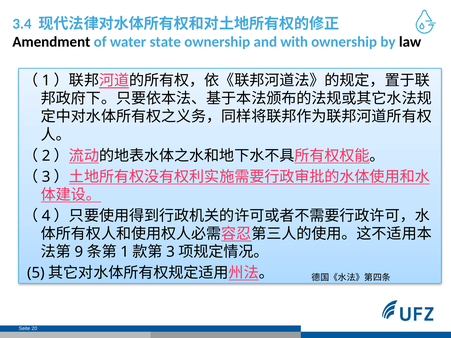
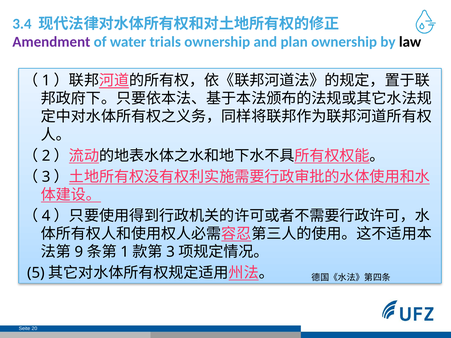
Amendment colour: black -> purple (51, 42)
state: state -> trials (165, 42)
with: with -> plan (294, 42)
